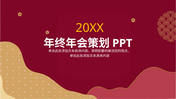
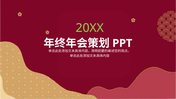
20XX colour: yellow -> light green (90, 28)
